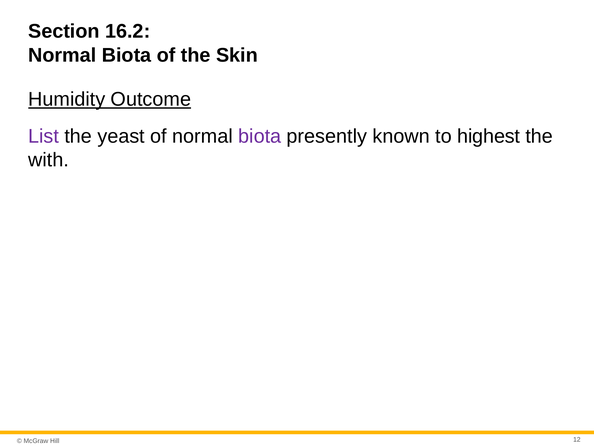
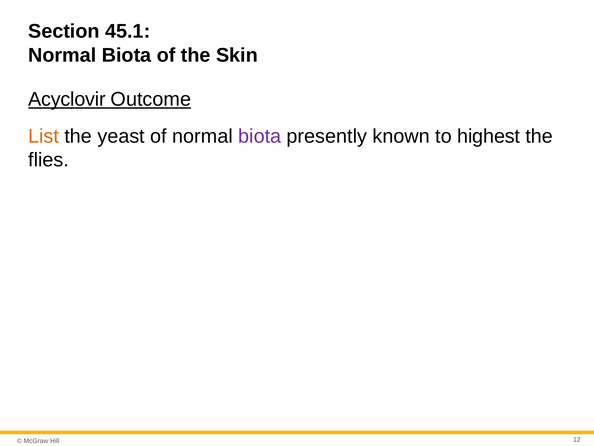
16.2: 16.2 -> 45.1 (128, 31)
Humidity: Humidity -> Acyclovir (67, 99)
List colour: purple -> orange (44, 136)
with: with -> flies (49, 160)
